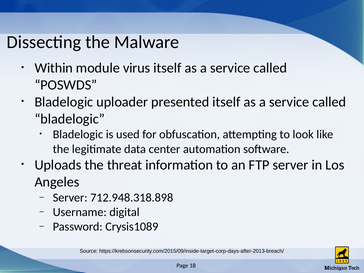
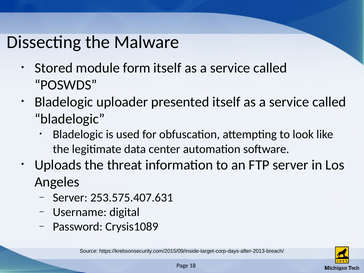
Within: Within -> Stored (54, 68)
virus: virus -> form (137, 68)
712.948.318.898: 712.948.318.898 -> 253.575.407.631 (132, 198)
